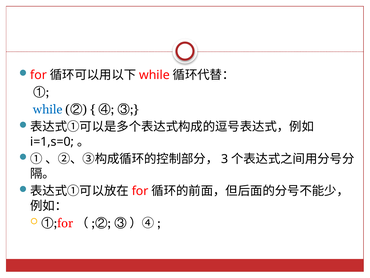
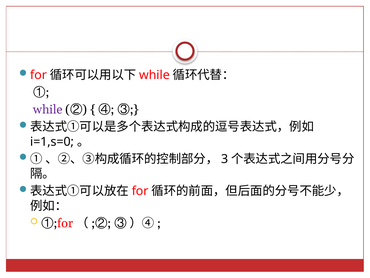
while colour: blue -> purple (48, 109)
